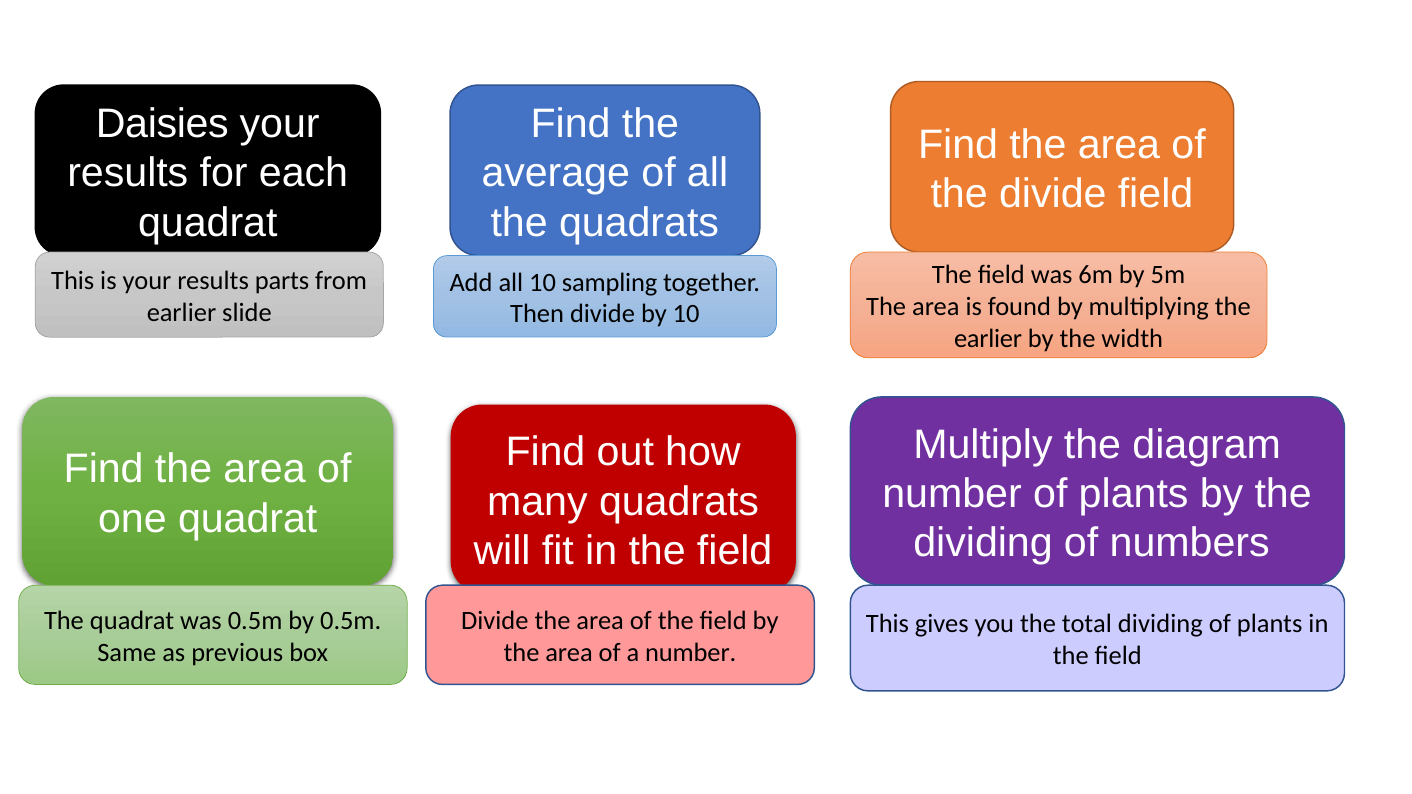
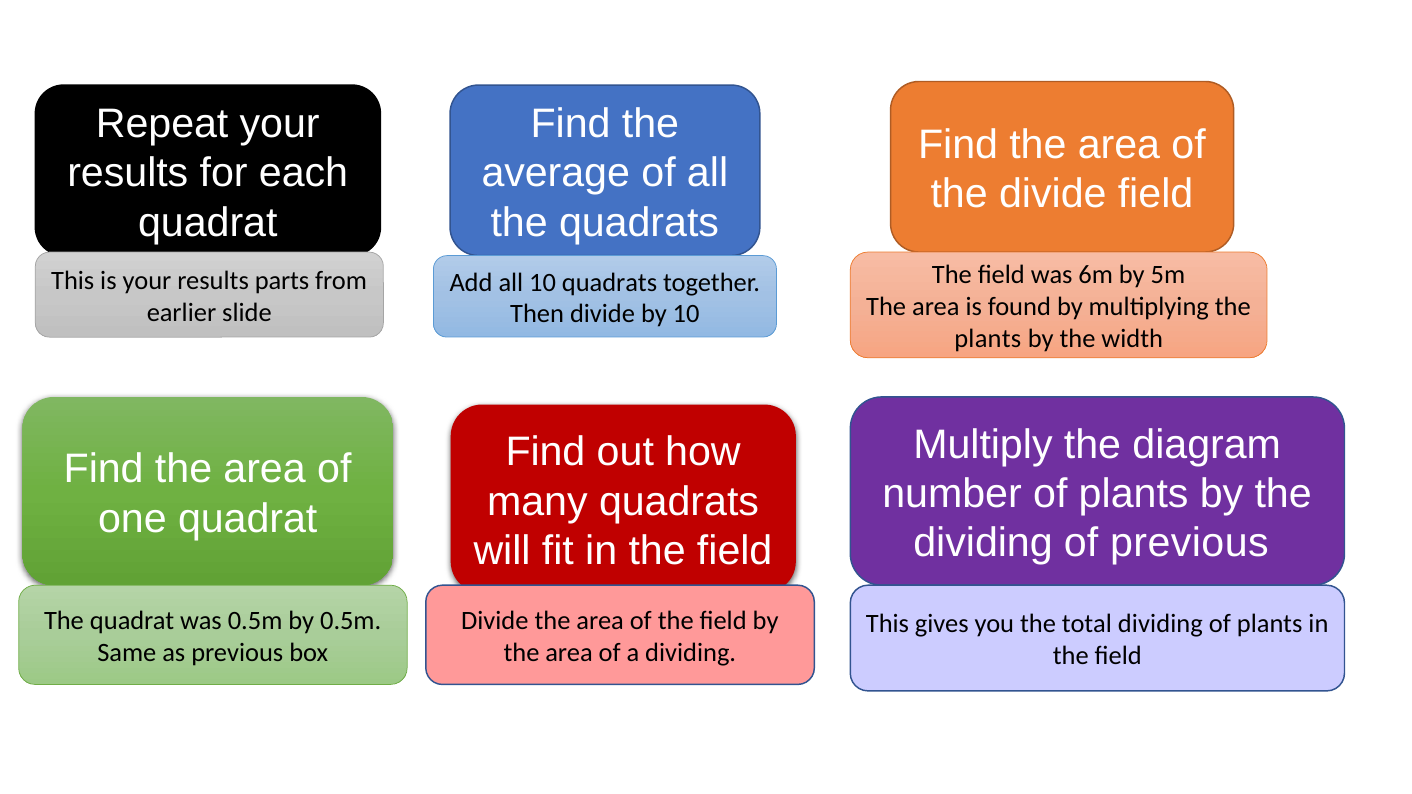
Daisies: Daisies -> Repeat (162, 124)
10 sampling: sampling -> quadrats (610, 282)
earlier: earlier -> plants (988, 339)
of numbers: numbers -> previous (1189, 544)
a number: number -> dividing (691, 653)
